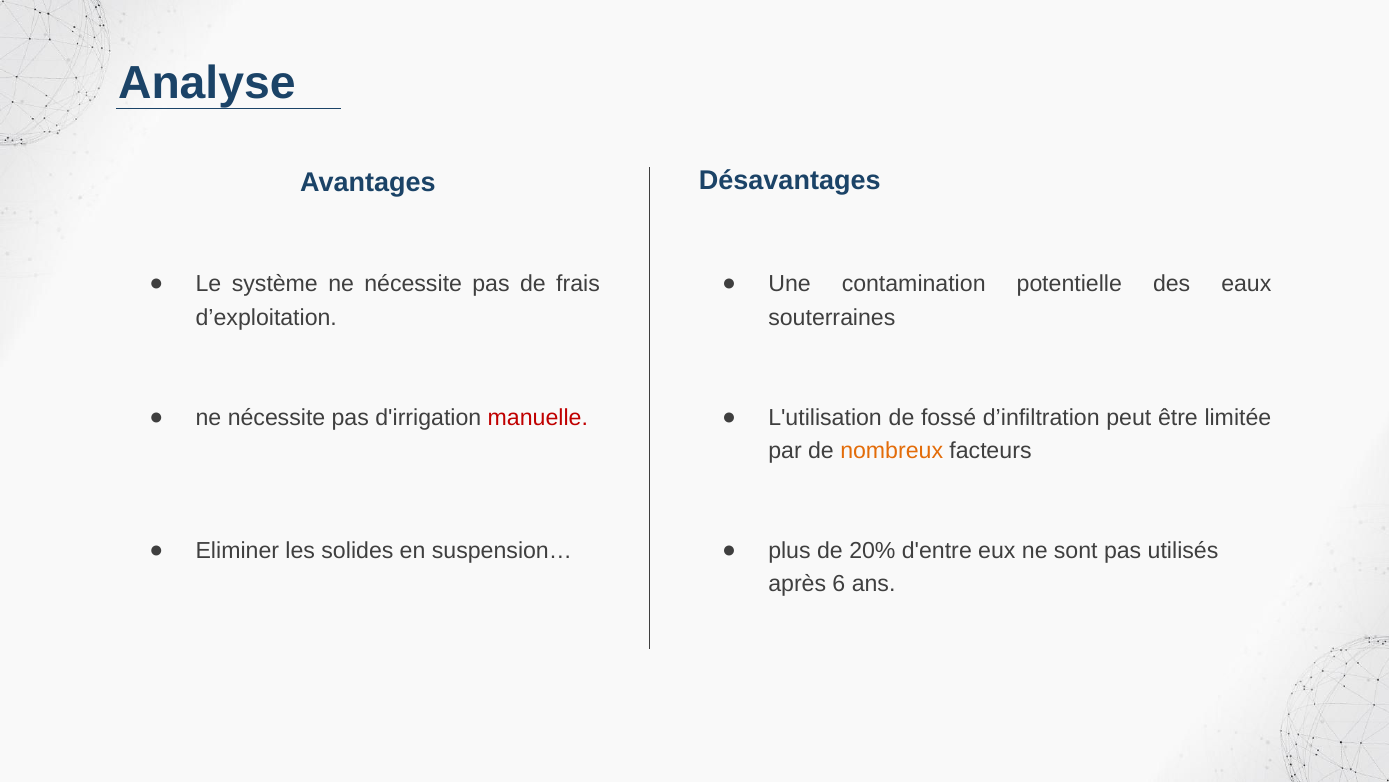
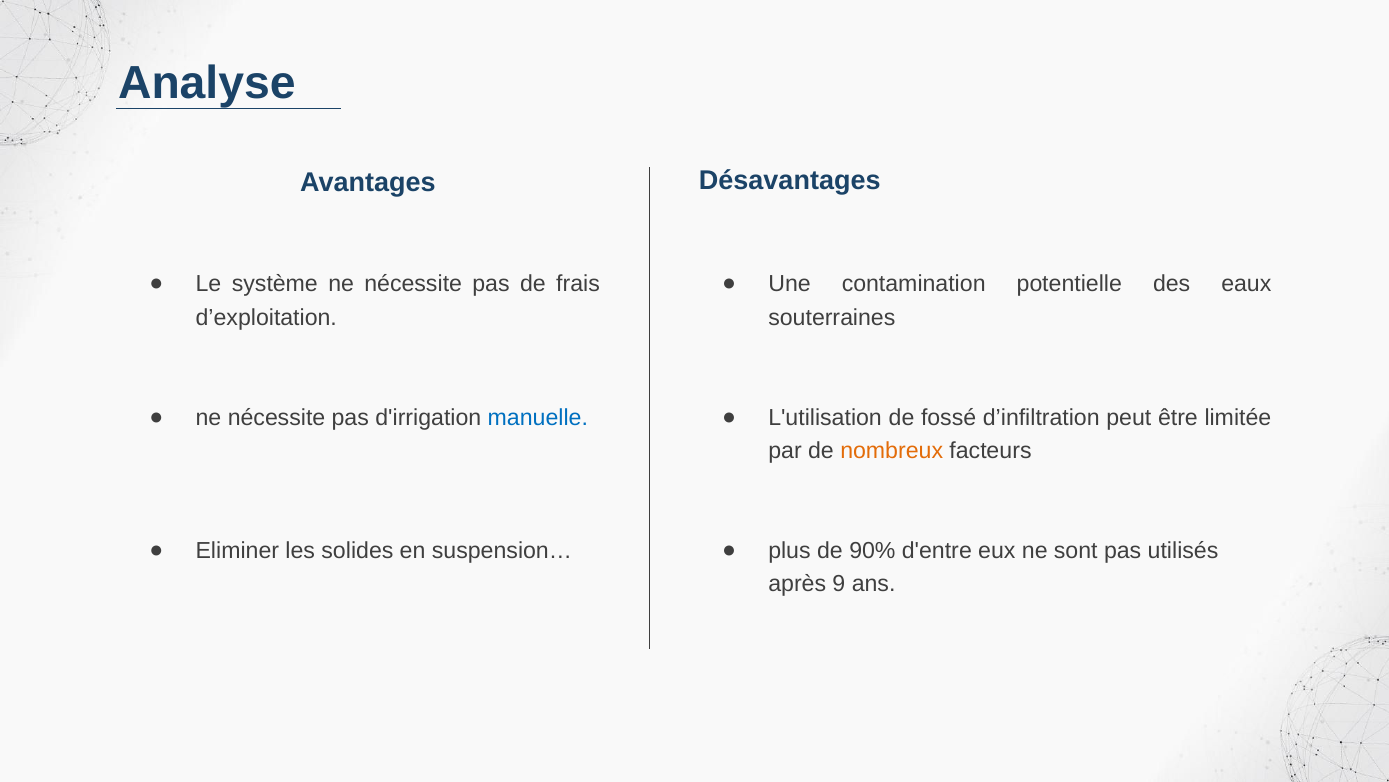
manuelle colour: red -> blue (538, 417)
20%: 20% -> 90% (872, 550)
6: 6 -> 9 (839, 584)
